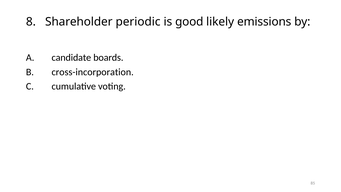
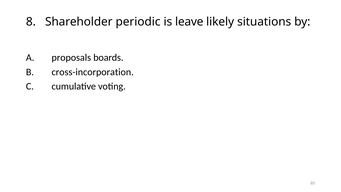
good: good -> leave (189, 22)
emissions: emissions -> situations (264, 22)
candidate: candidate -> proposals (71, 58)
